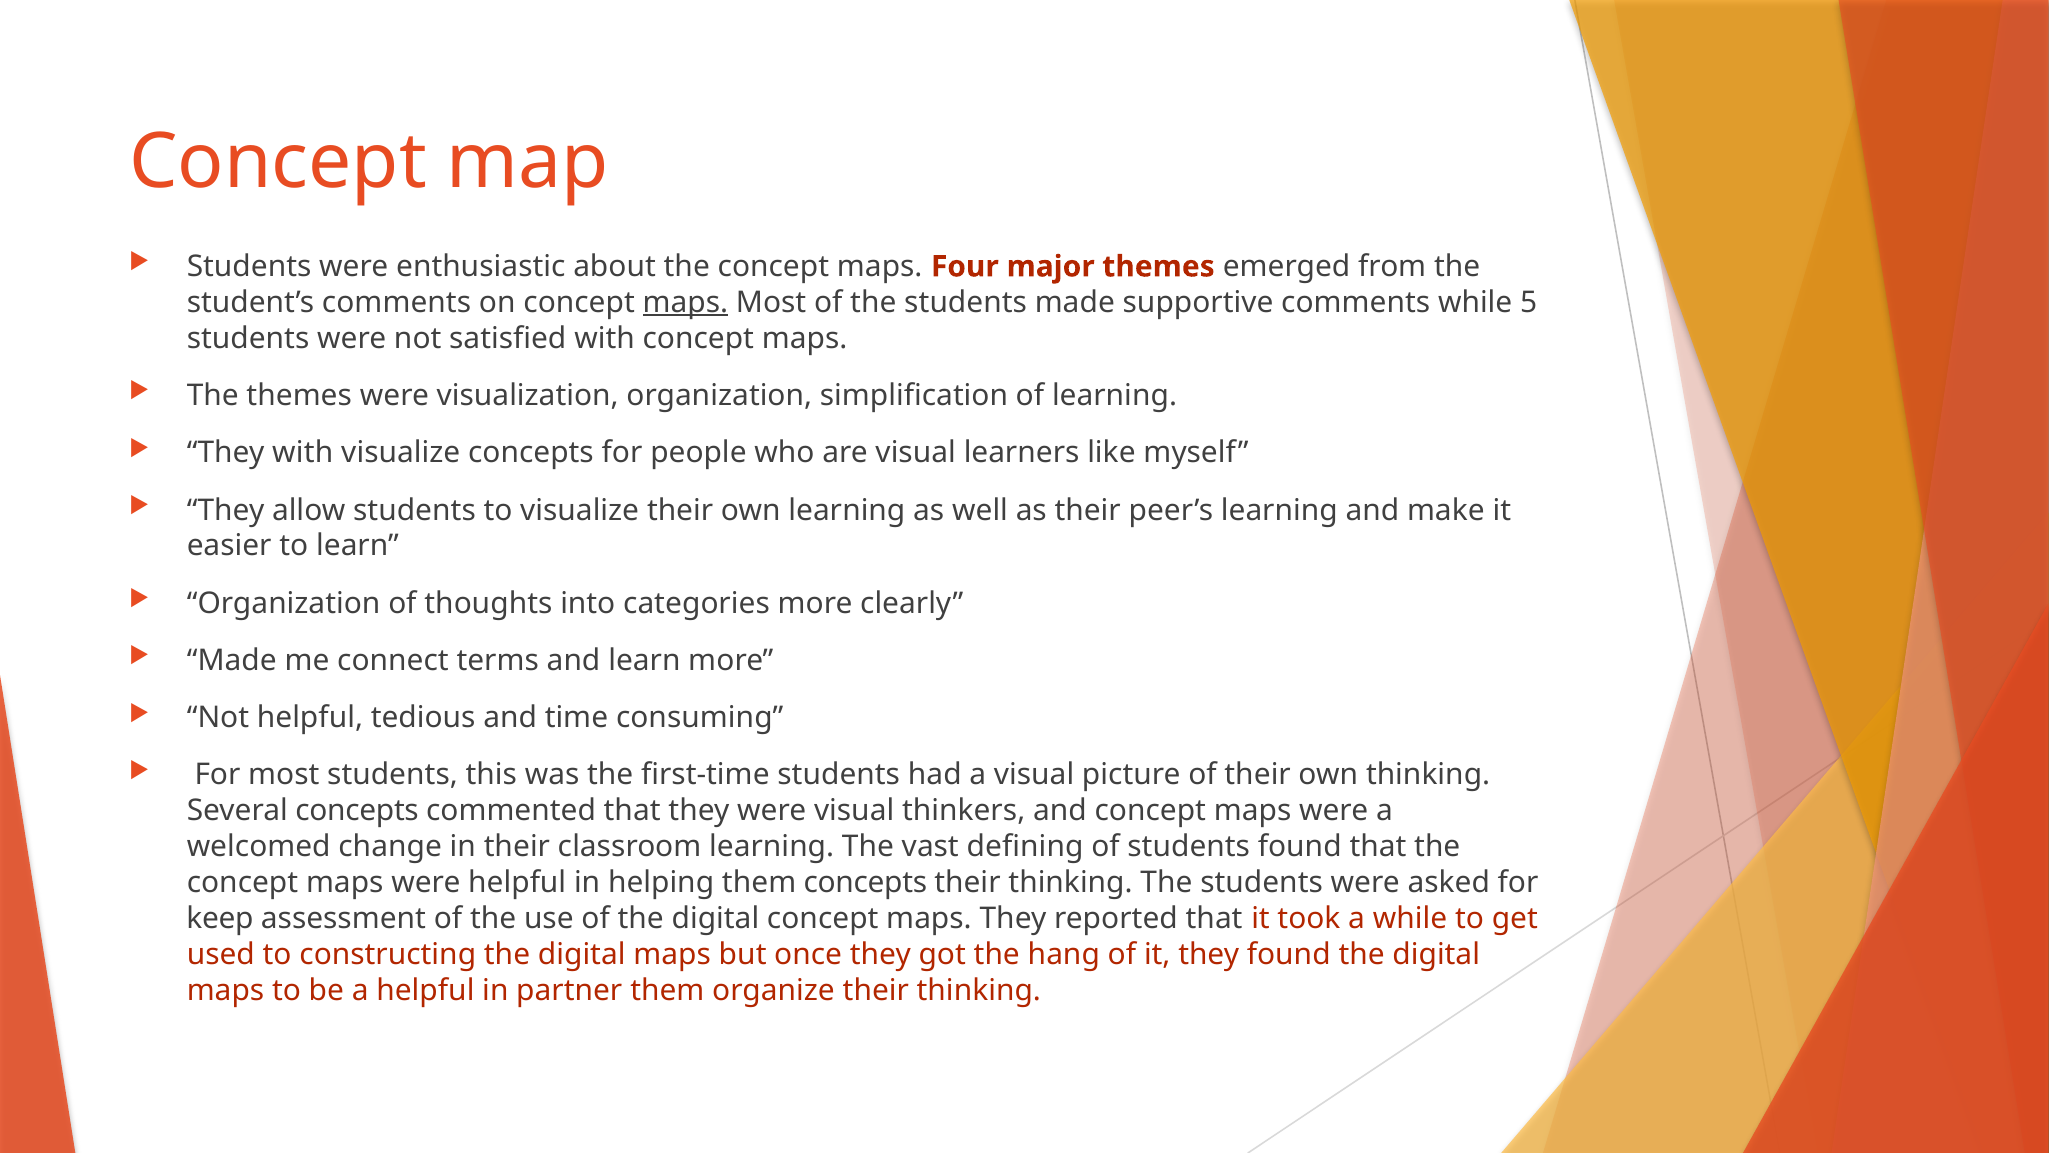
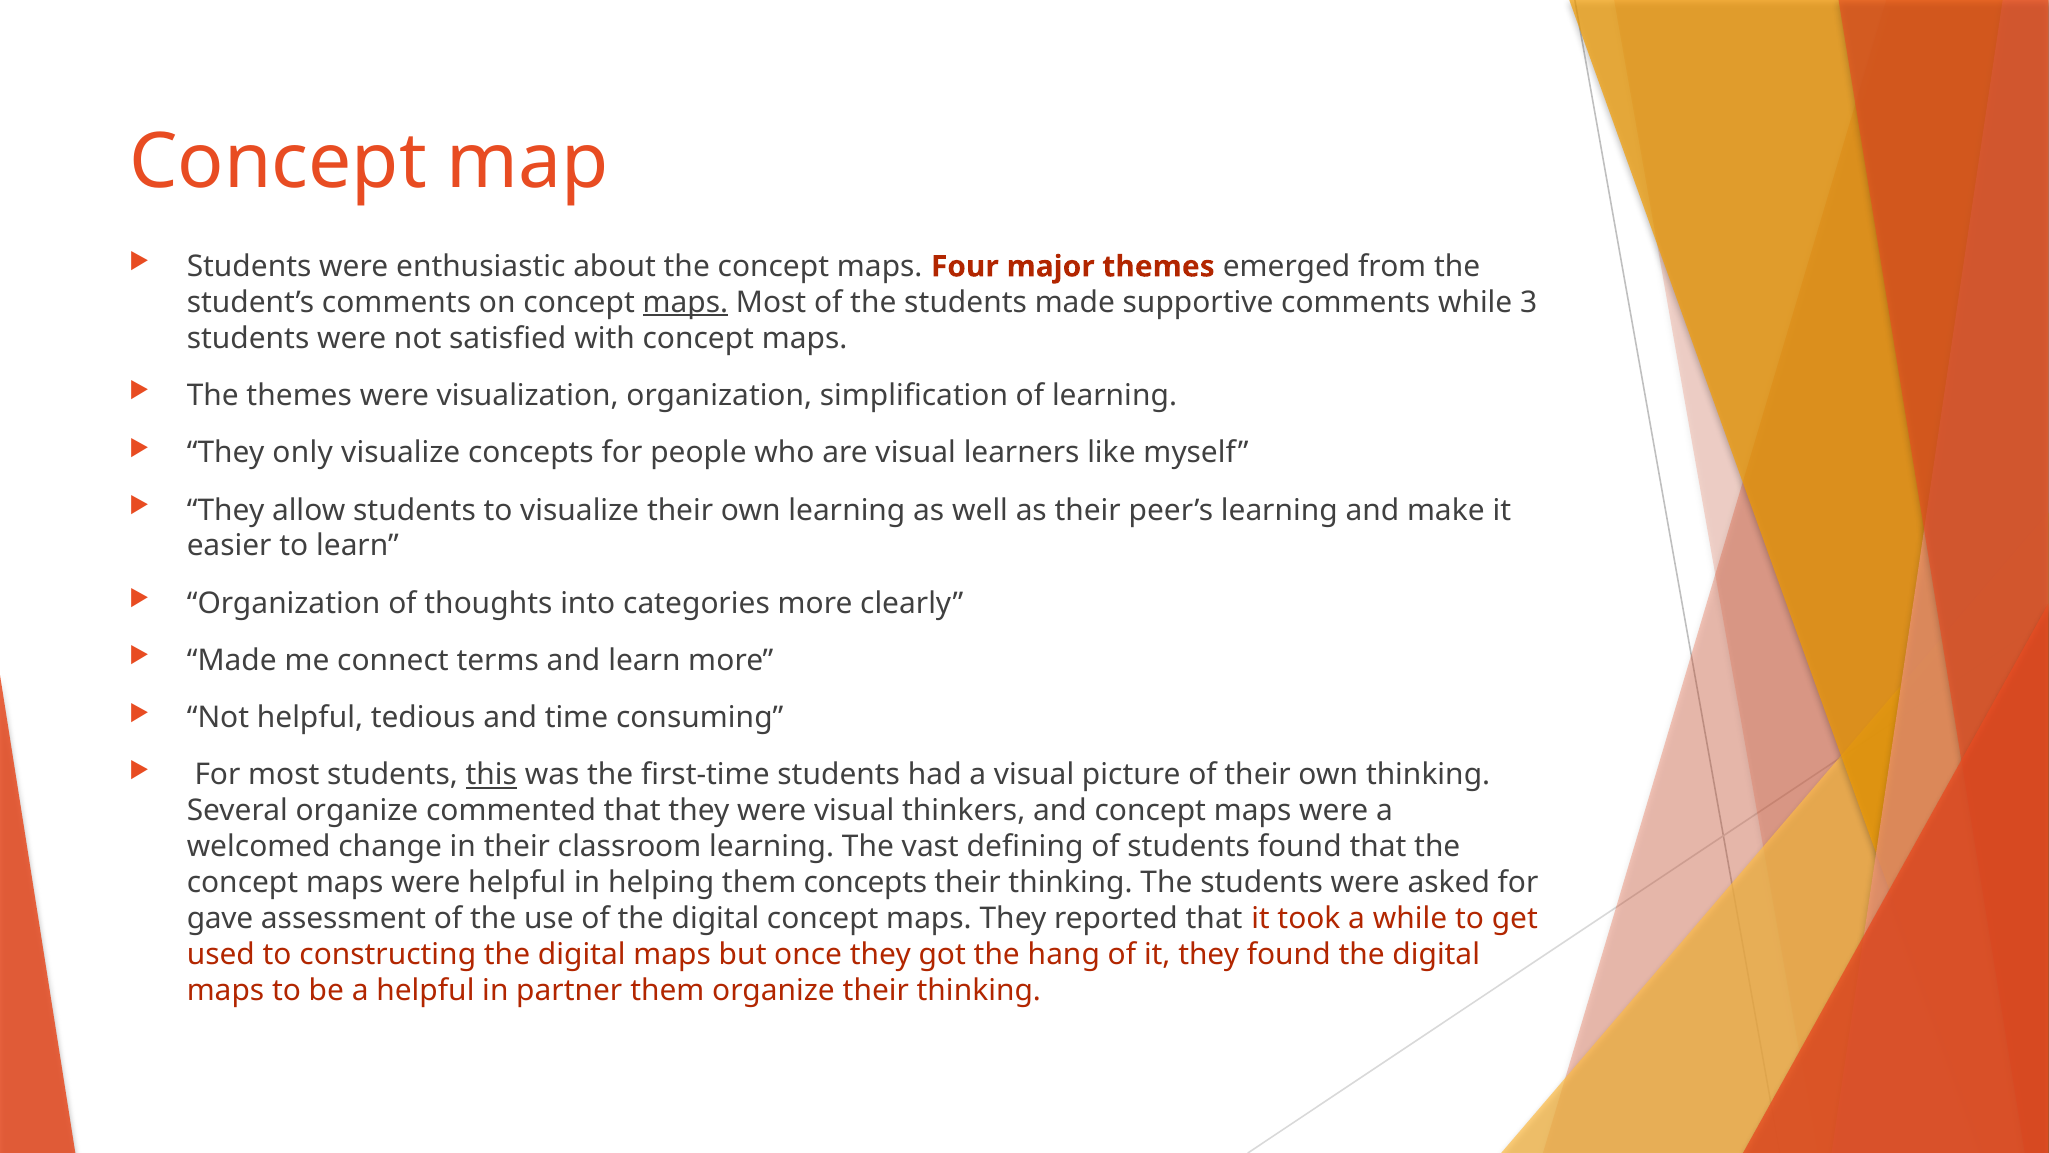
5: 5 -> 3 (1529, 302)
They with: with -> only (303, 453)
this underline: none -> present (491, 775)
Several concepts: concepts -> organize (357, 811)
keep: keep -> gave (220, 918)
